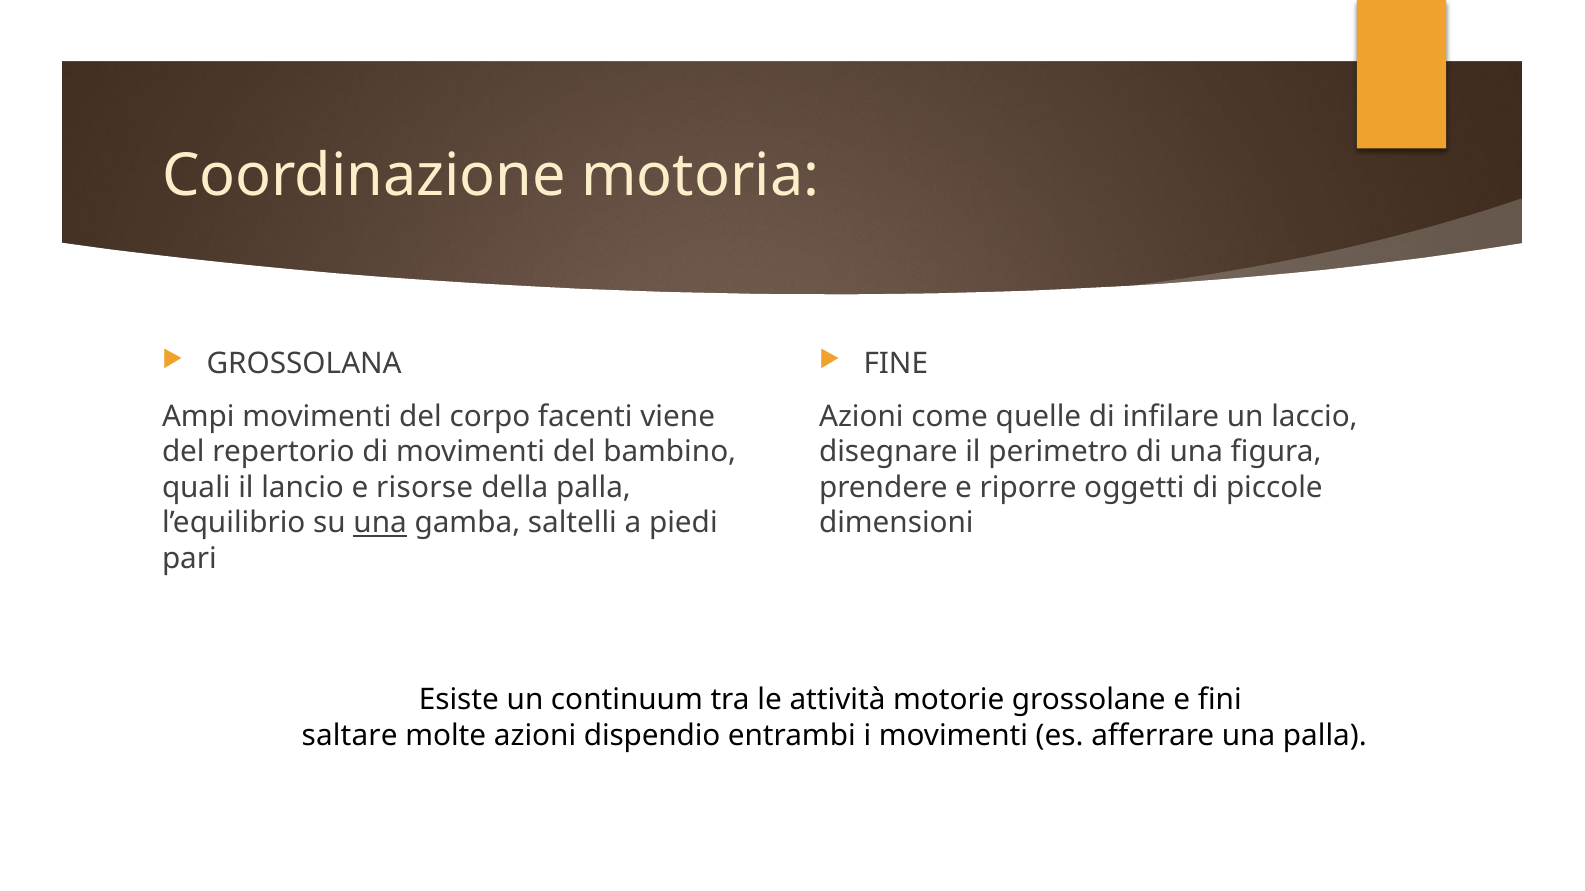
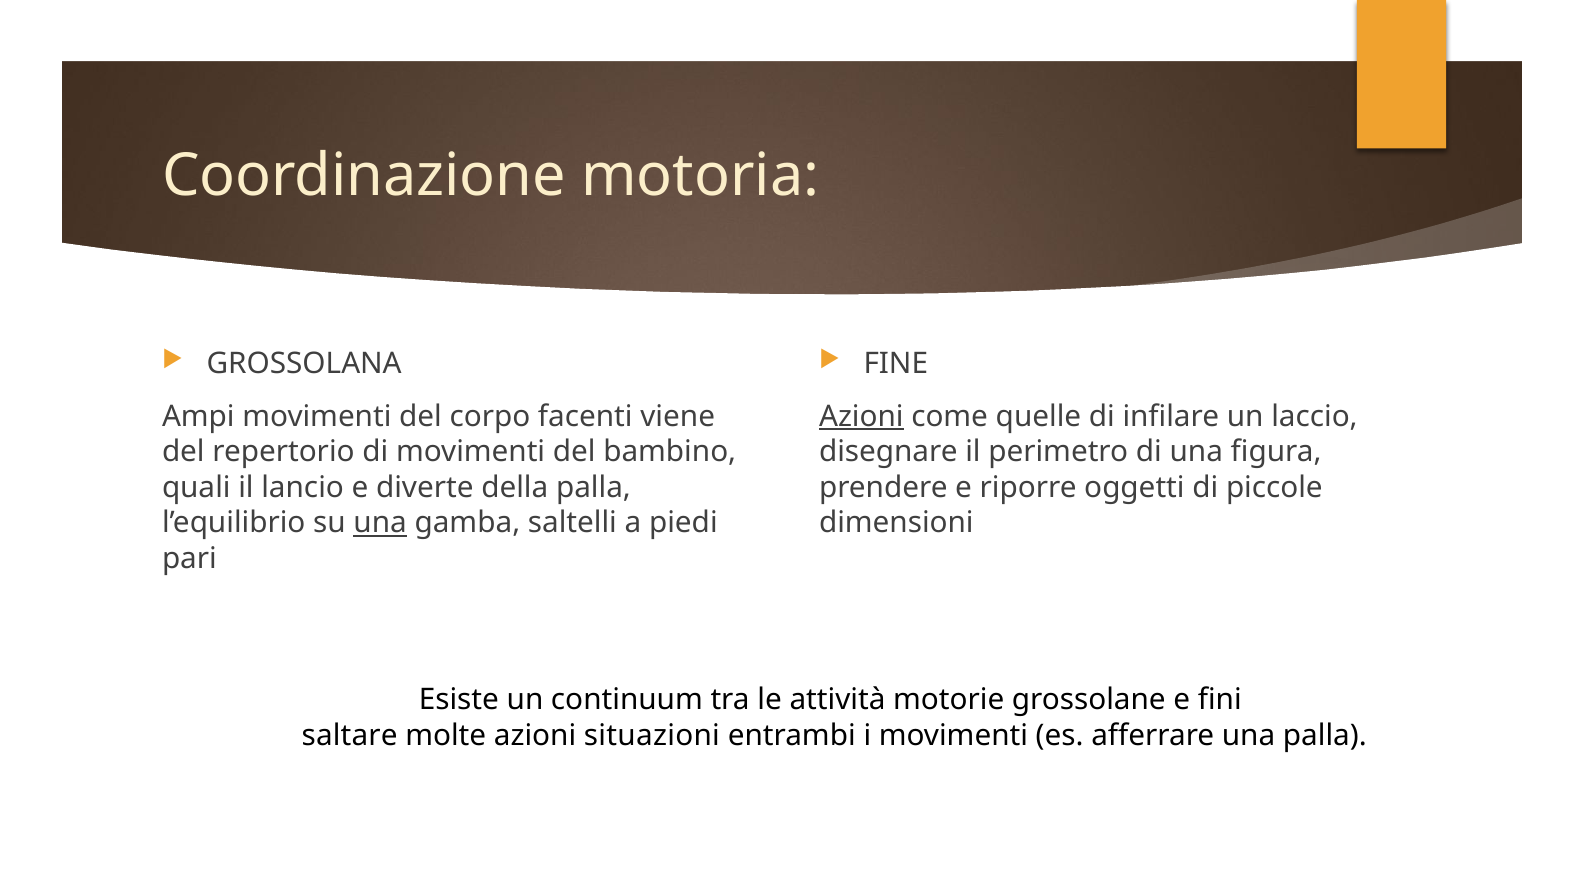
Azioni underline: none -> present (861, 417)
risorse: risorse -> diverte (425, 488)
dispendio: dispendio -> situazioni (652, 736)
